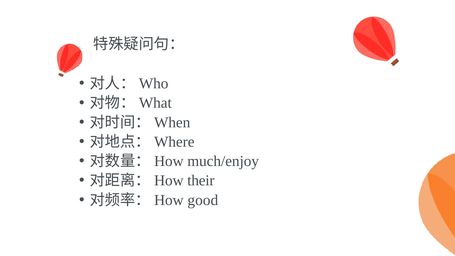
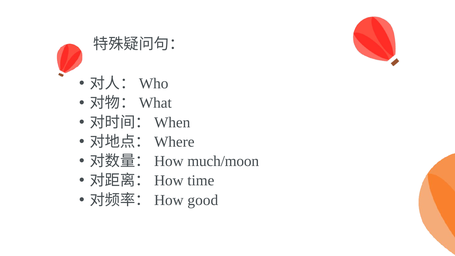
much/enjoy: much/enjoy -> much/moon (223, 161)
their: their -> time (201, 181)
